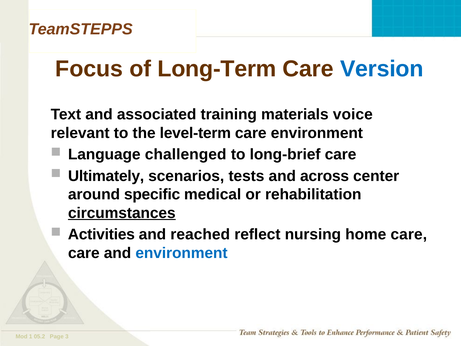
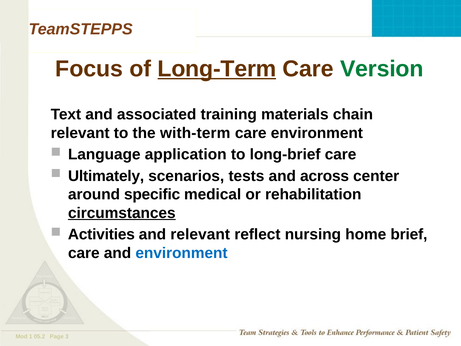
Long-Term underline: none -> present (217, 69)
Version colour: blue -> green (382, 69)
voice: voice -> chain (353, 114)
level-term: level-term -> with-term (195, 133)
challenged: challenged -> application (186, 154)
and reached: reached -> relevant (200, 234)
home care: care -> brief (409, 234)
